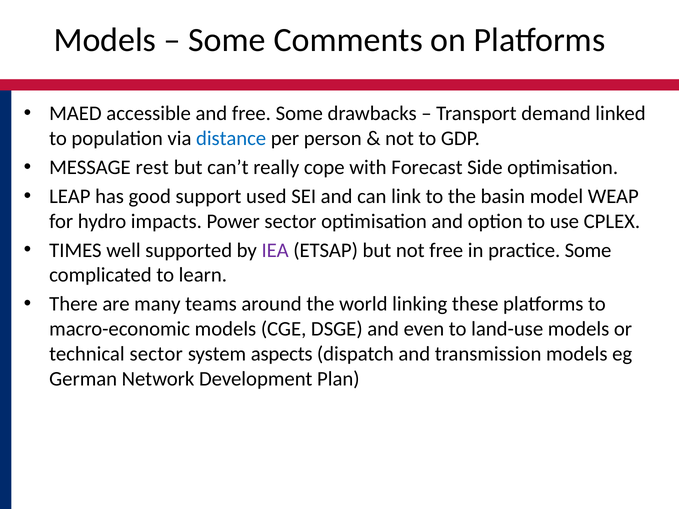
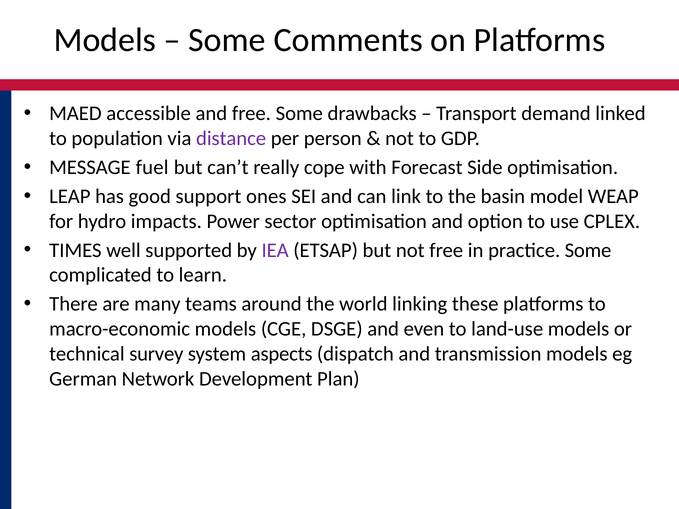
distance colour: blue -> purple (231, 138)
rest: rest -> fuel (152, 167)
used: used -> ones (266, 196)
technical sector: sector -> survey (156, 354)
